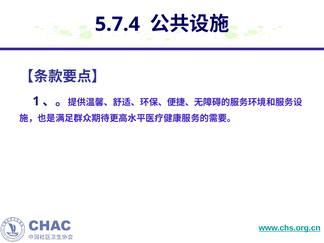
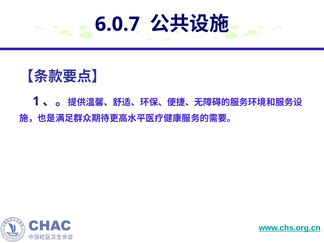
5.7.4: 5.7.4 -> 6.0.7 (117, 24)
